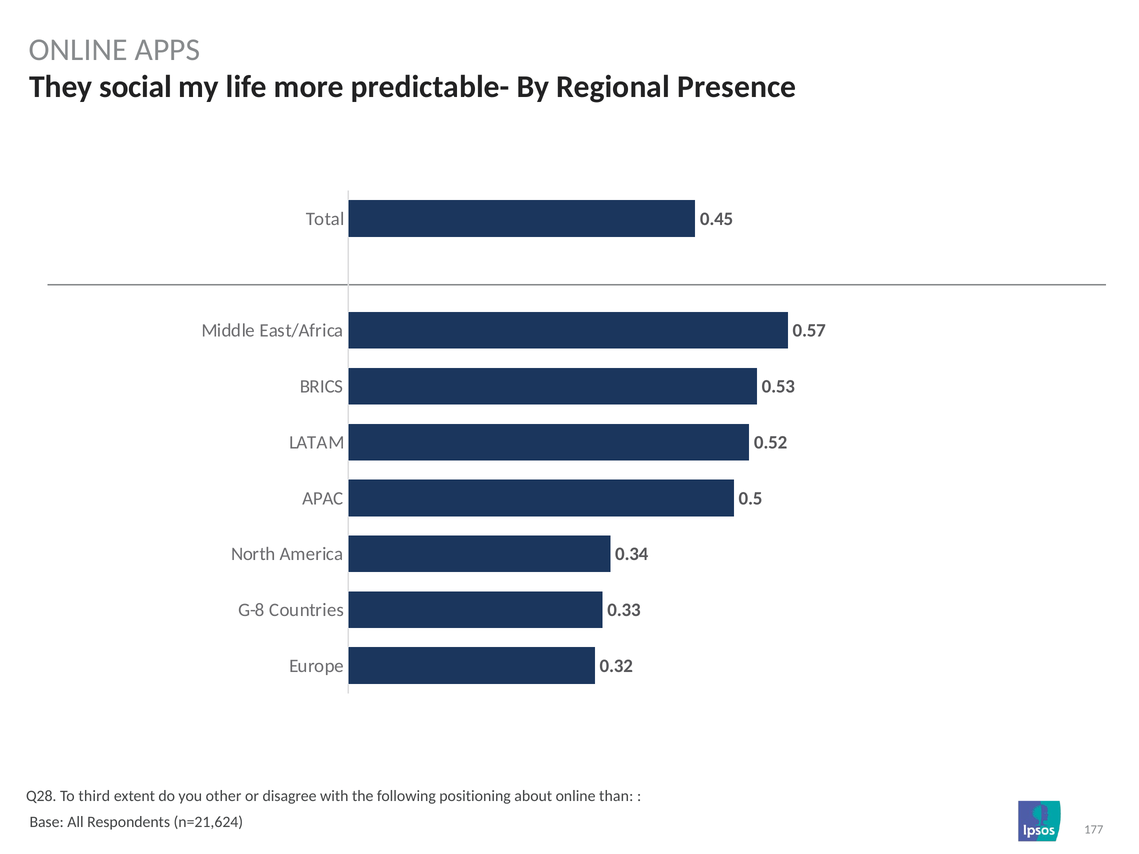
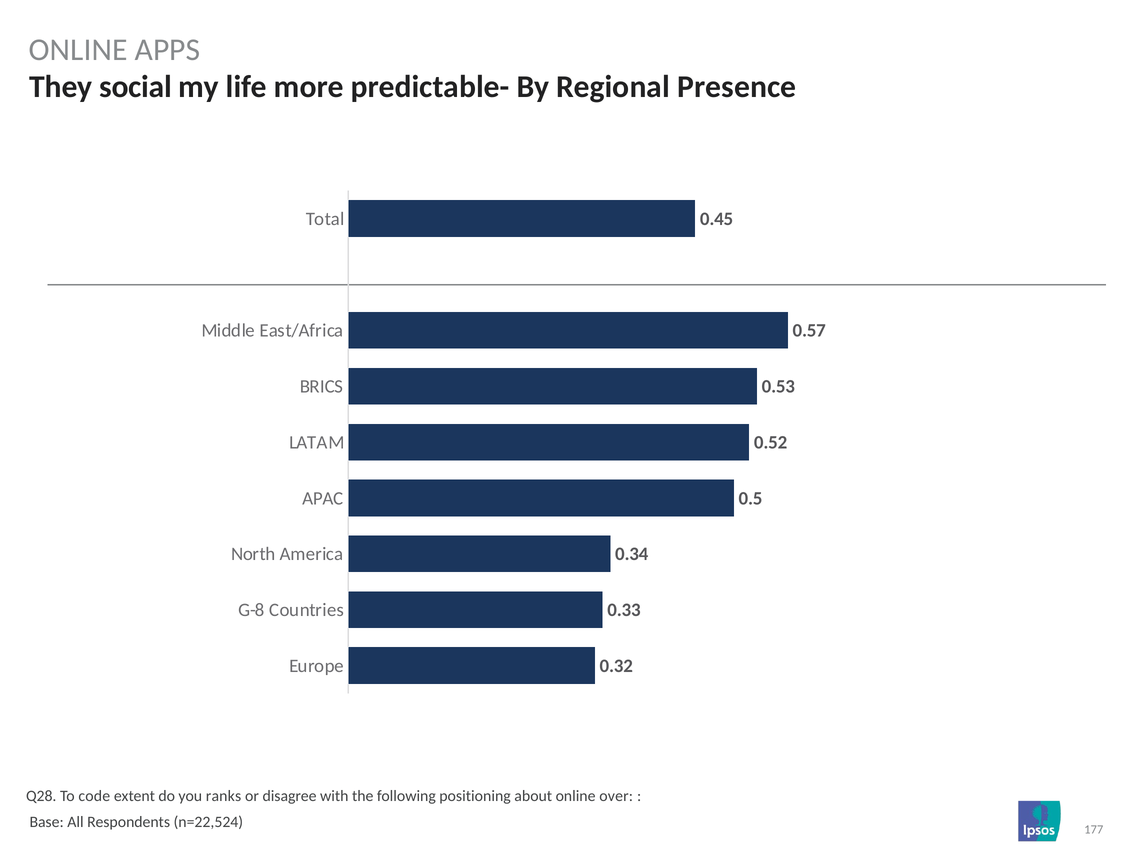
third: third -> code (94, 796)
other: other -> ranks (224, 796)
than: than -> over (616, 796)
n=21,624: n=21,624 -> n=22,524 (208, 822)
